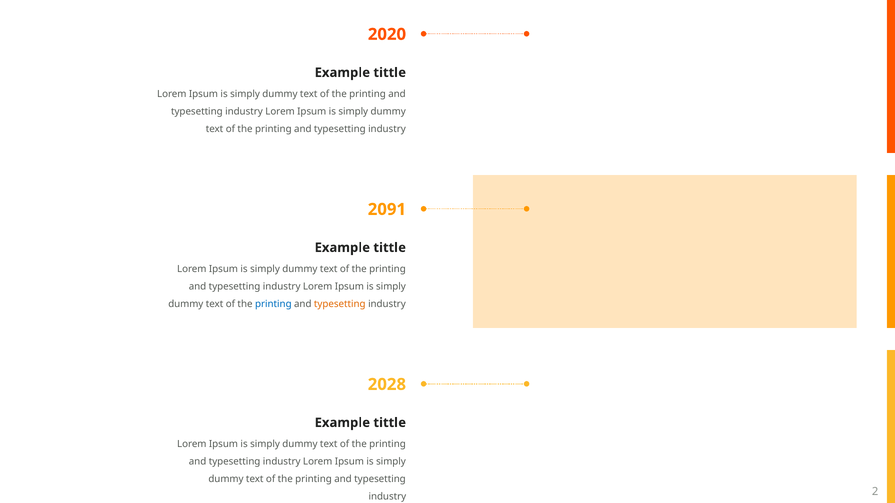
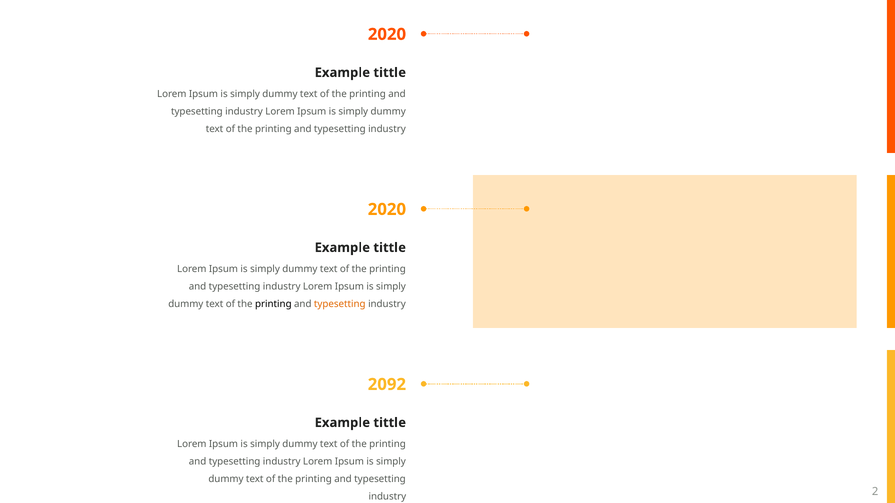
2091: 2091 -> 2020 (387, 210)
printing colour: blue -> black (273, 304)
2028: 2028 -> 2092 (387, 385)
